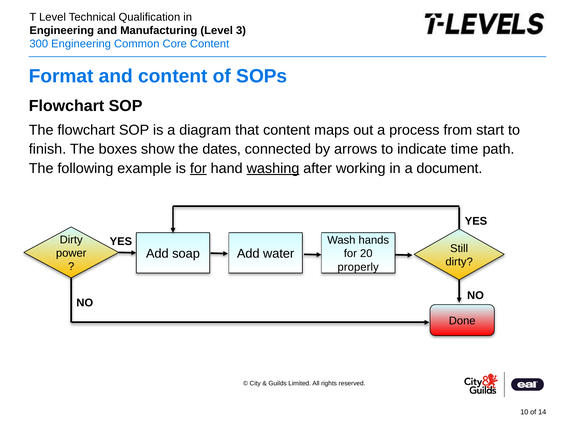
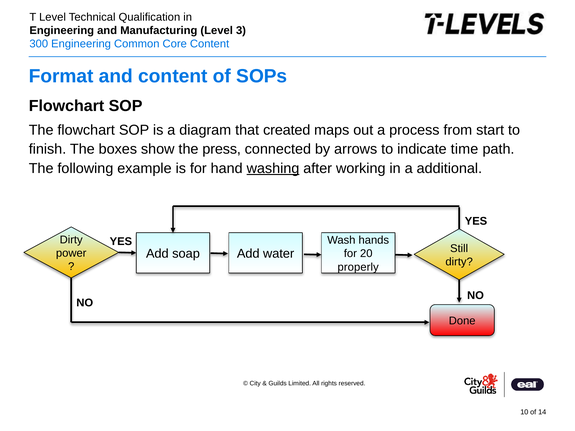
that content: content -> created (287, 130)
dates: dates -> press (222, 149)
for underline: present -> none (198, 168)
document: document -> additional (449, 168)
